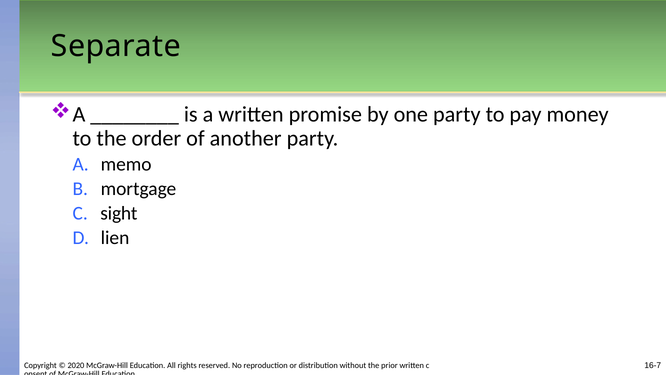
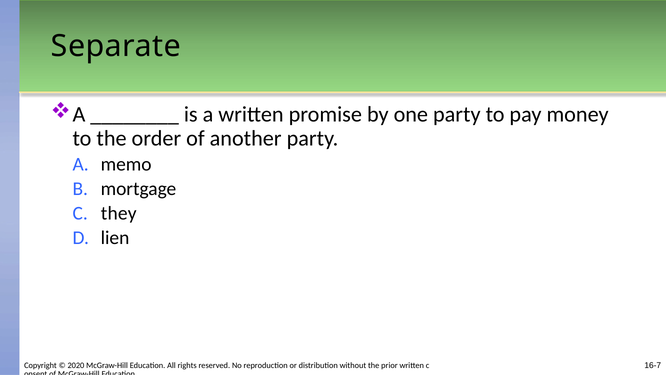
sight: sight -> they (119, 213)
